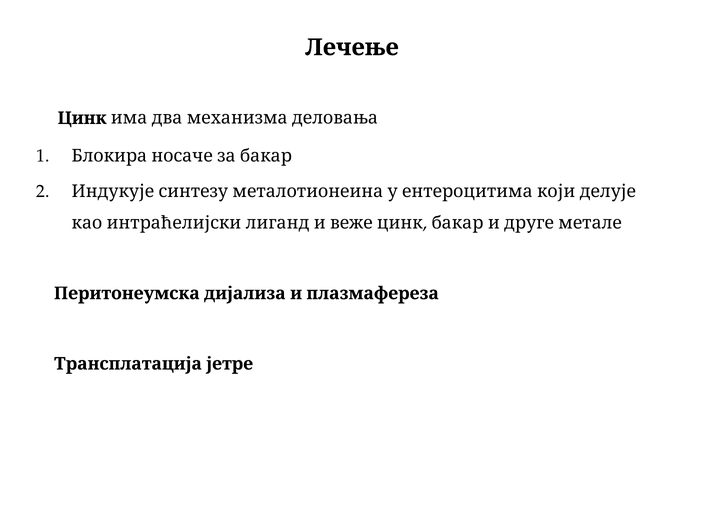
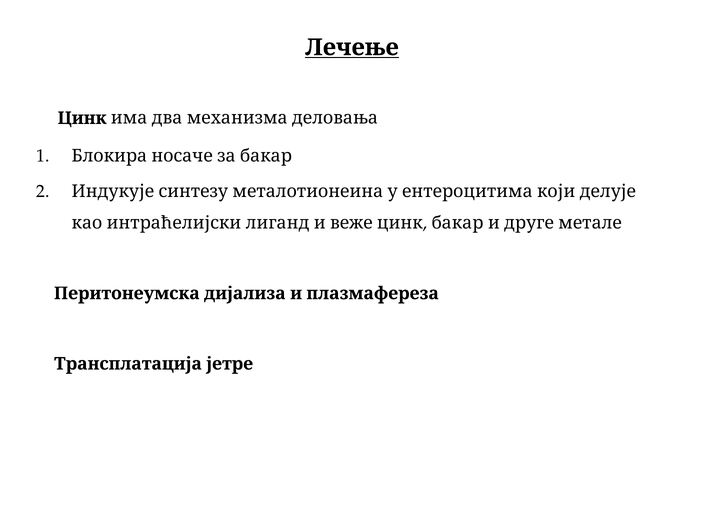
Лечење underline: none -> present (352, 47)
